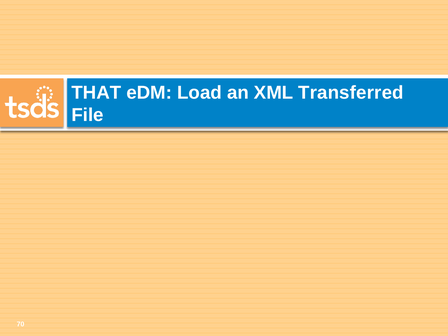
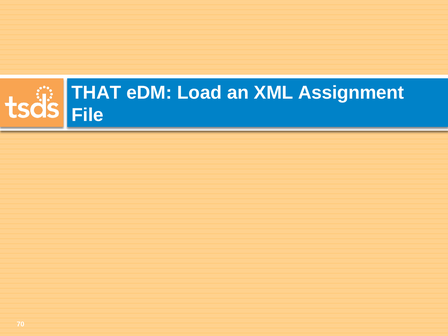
Transferred: Transferred -> Assignment (351, 93)
